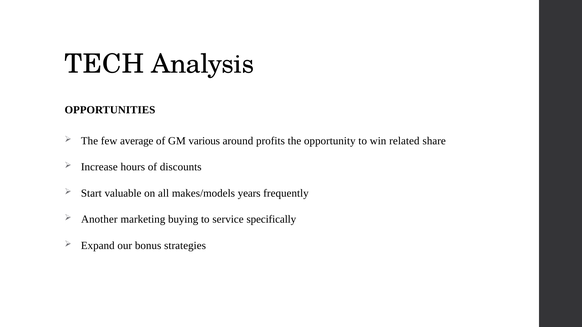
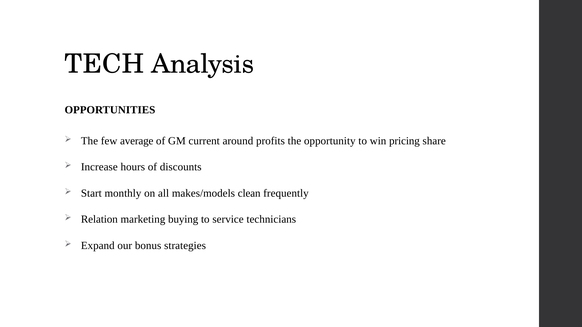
various: various -> current (204, 141)
related: related -> pricing (404, 141)
valuable: valuable -> monthly (123, 193)
years: years -> clean (249, 193)
Another: Another -> Relation (99, 219)
specifically: specifically -> technicians (271, 219)
